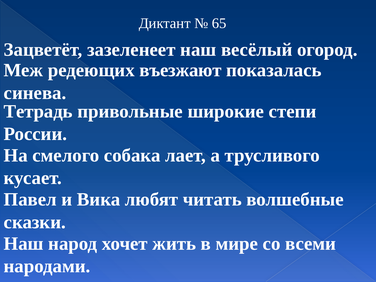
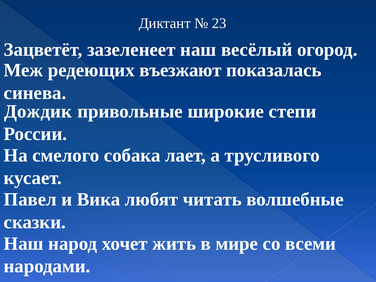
65: 65 -> 23 (219, 23)
Тетрадь: Тетрадь -> Дождик (38, 111)
